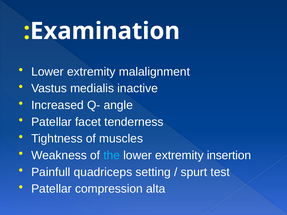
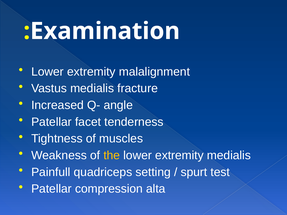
inactive: inactive -> fracture (138, 89)
the colour: light blue -> yellow (112, 156)
extremity insertion: insertion -> medialis (229, 156)
